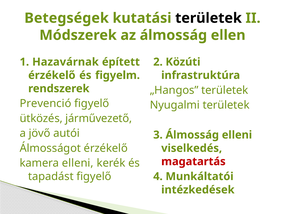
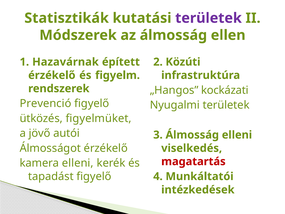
Betegségek: Betegségek -> Statisztikák (67, 18)
területek colour: black -> purple (208, 18)
„Hangos területek: területek -> kockázati (225, 90)
járművezető: járművezető -> figyelmüket (99, 118)
